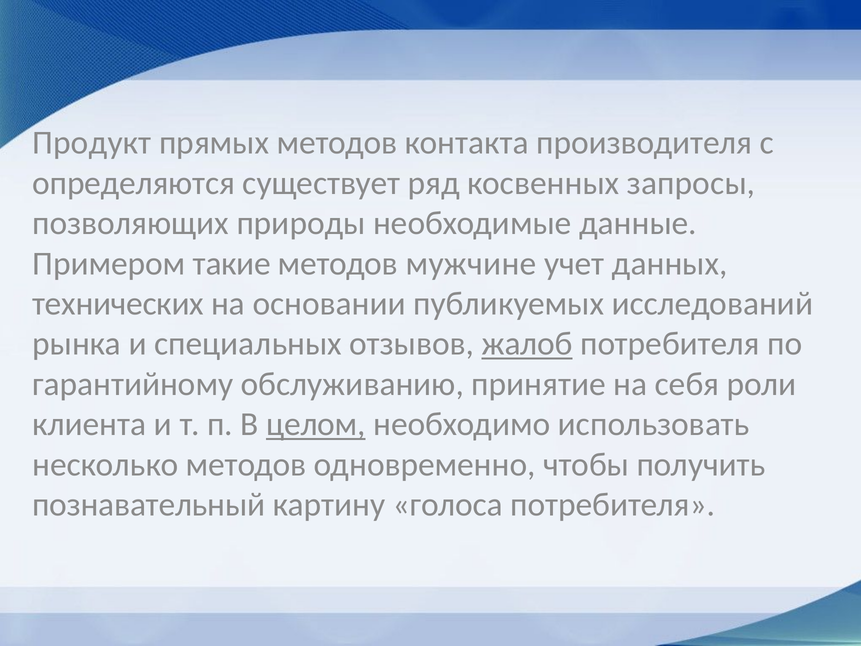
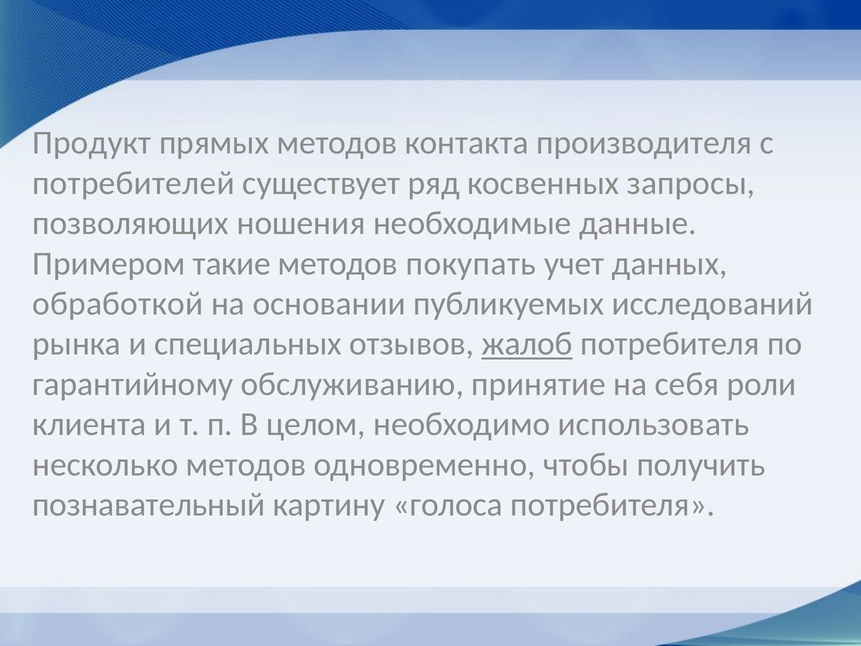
определяются: определяются -> потребителей (133, 183)
природы: природы -> ношения (301, 223)
мужчине: мужчине -> покупать (471, 263)
технических: технических -> обработкой (118, 304)
целом underline: present -> none (316, 424)
